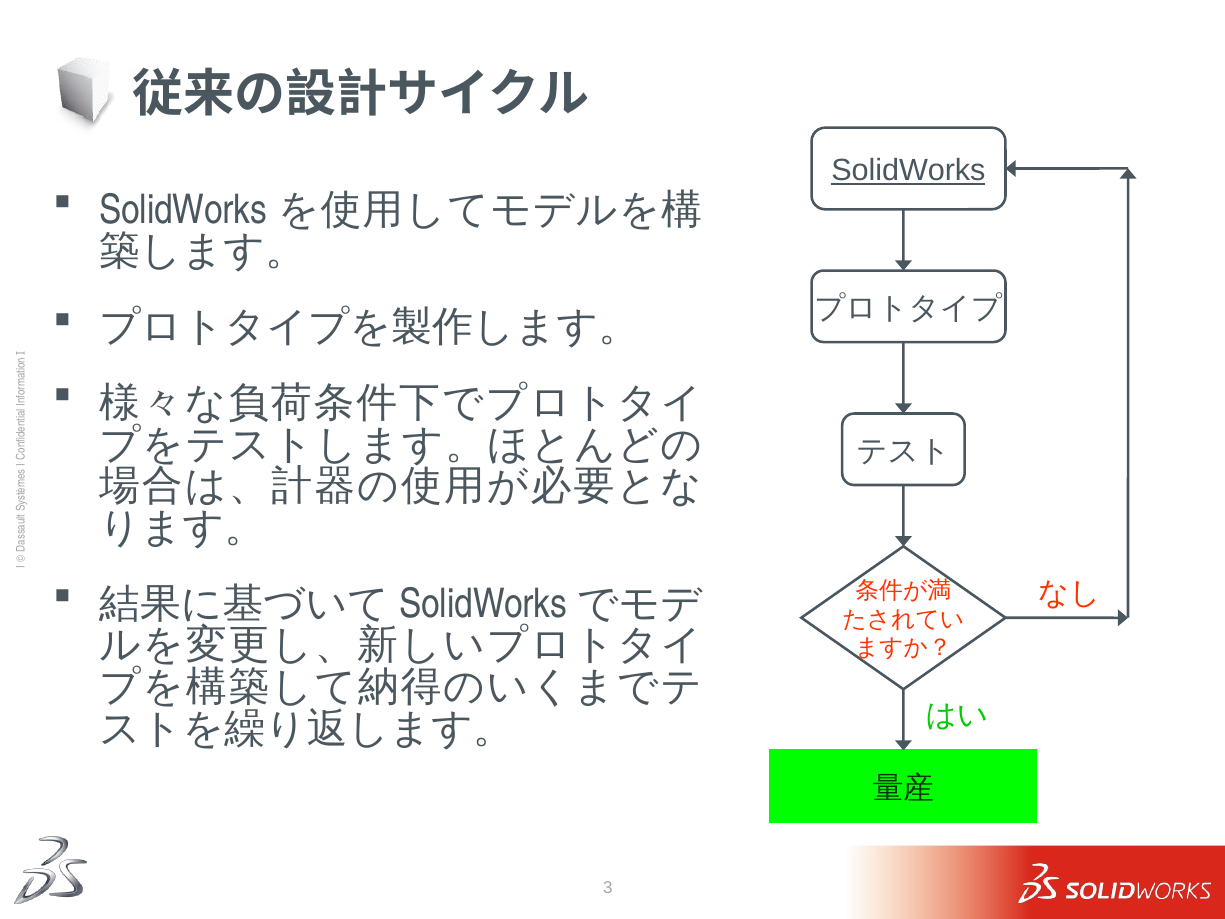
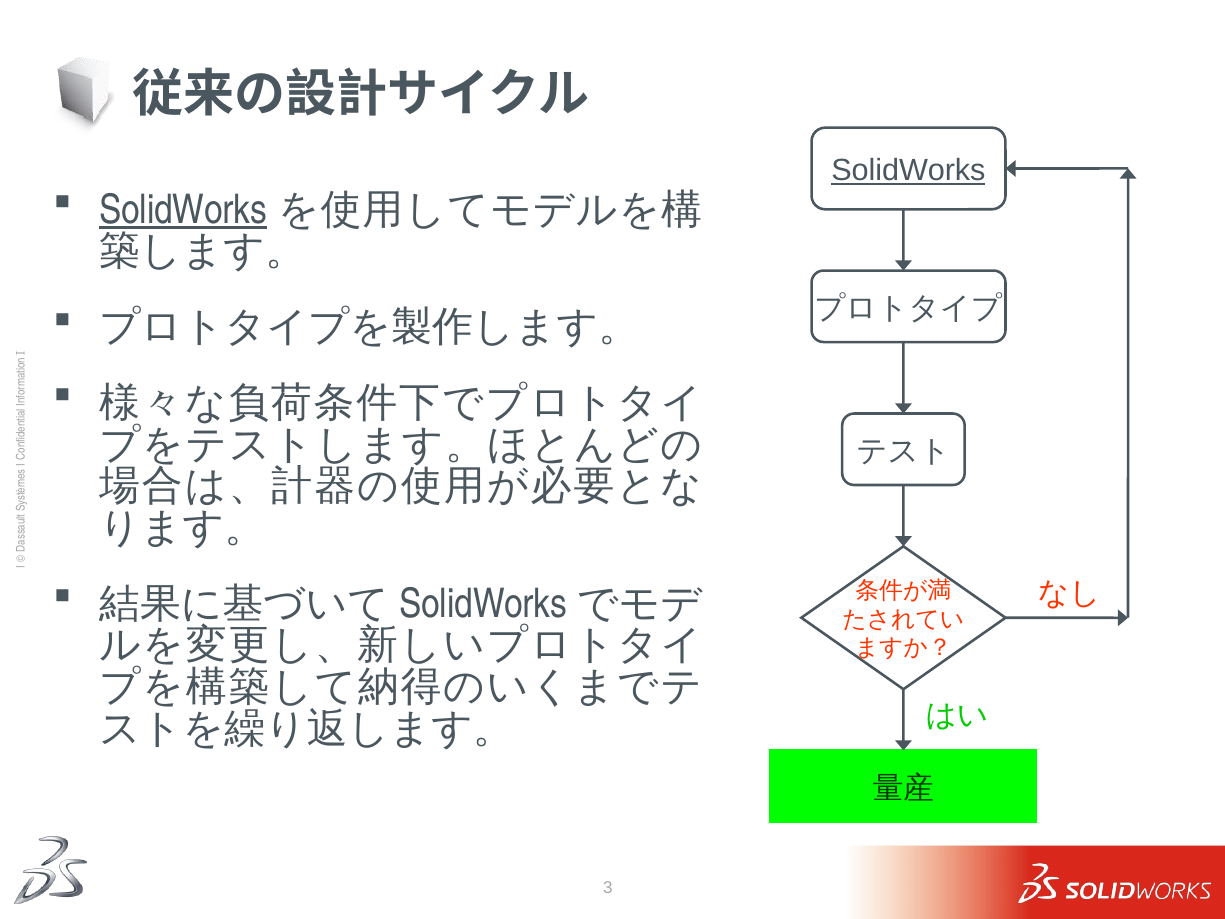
SolidWorks underline: none -> present (183, 210)
